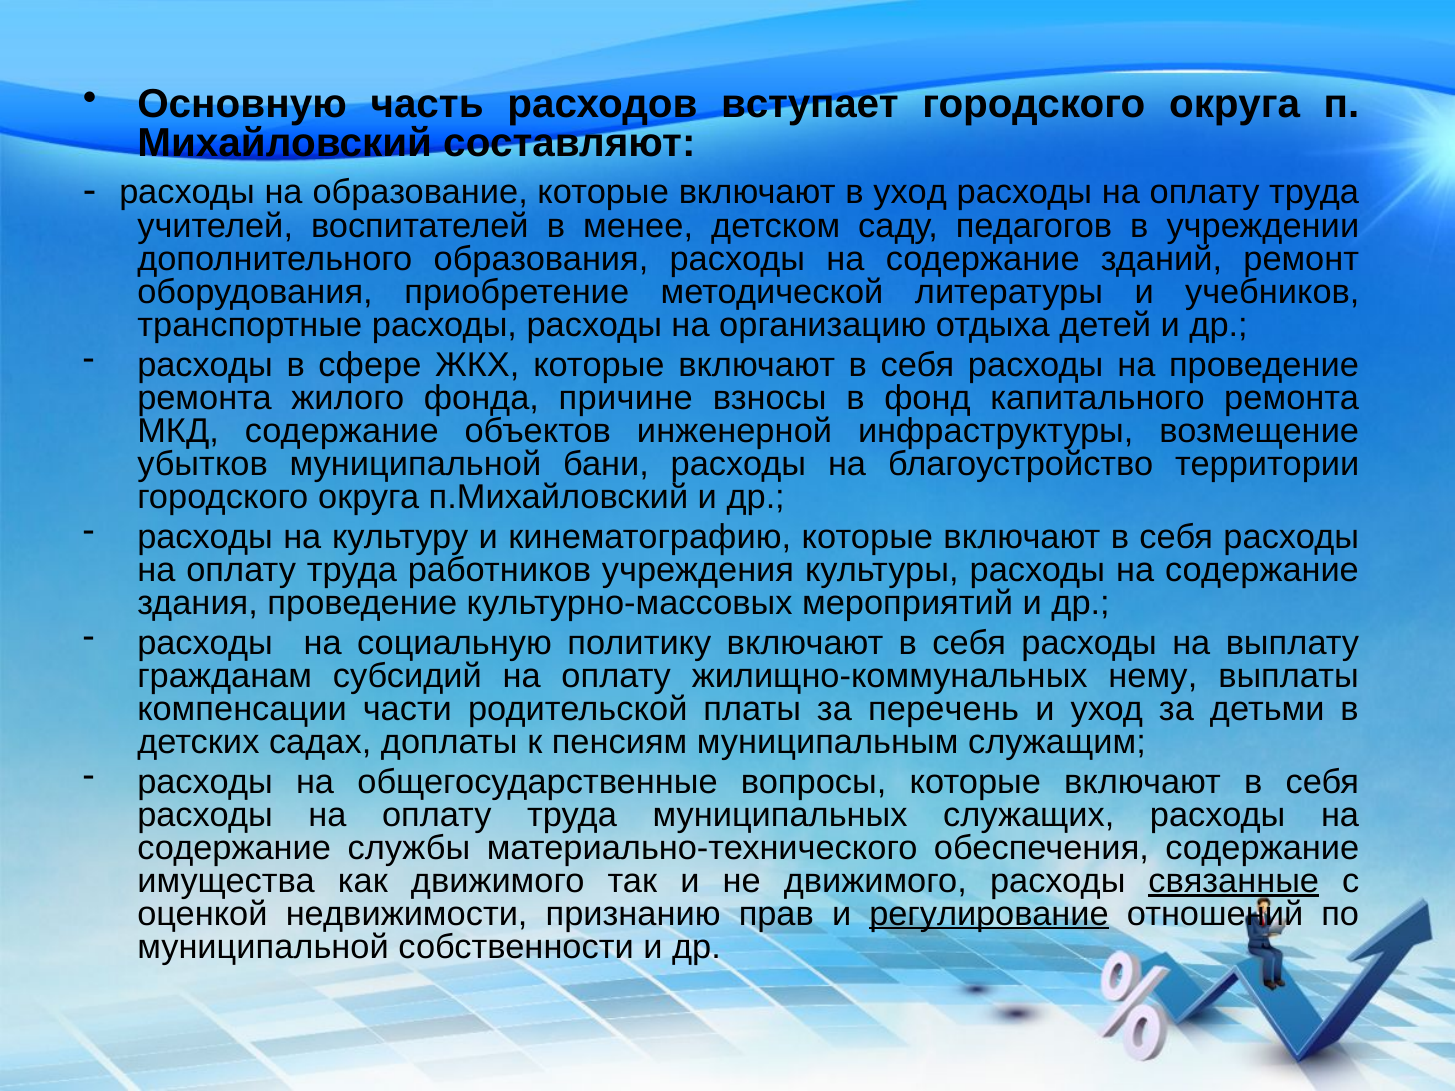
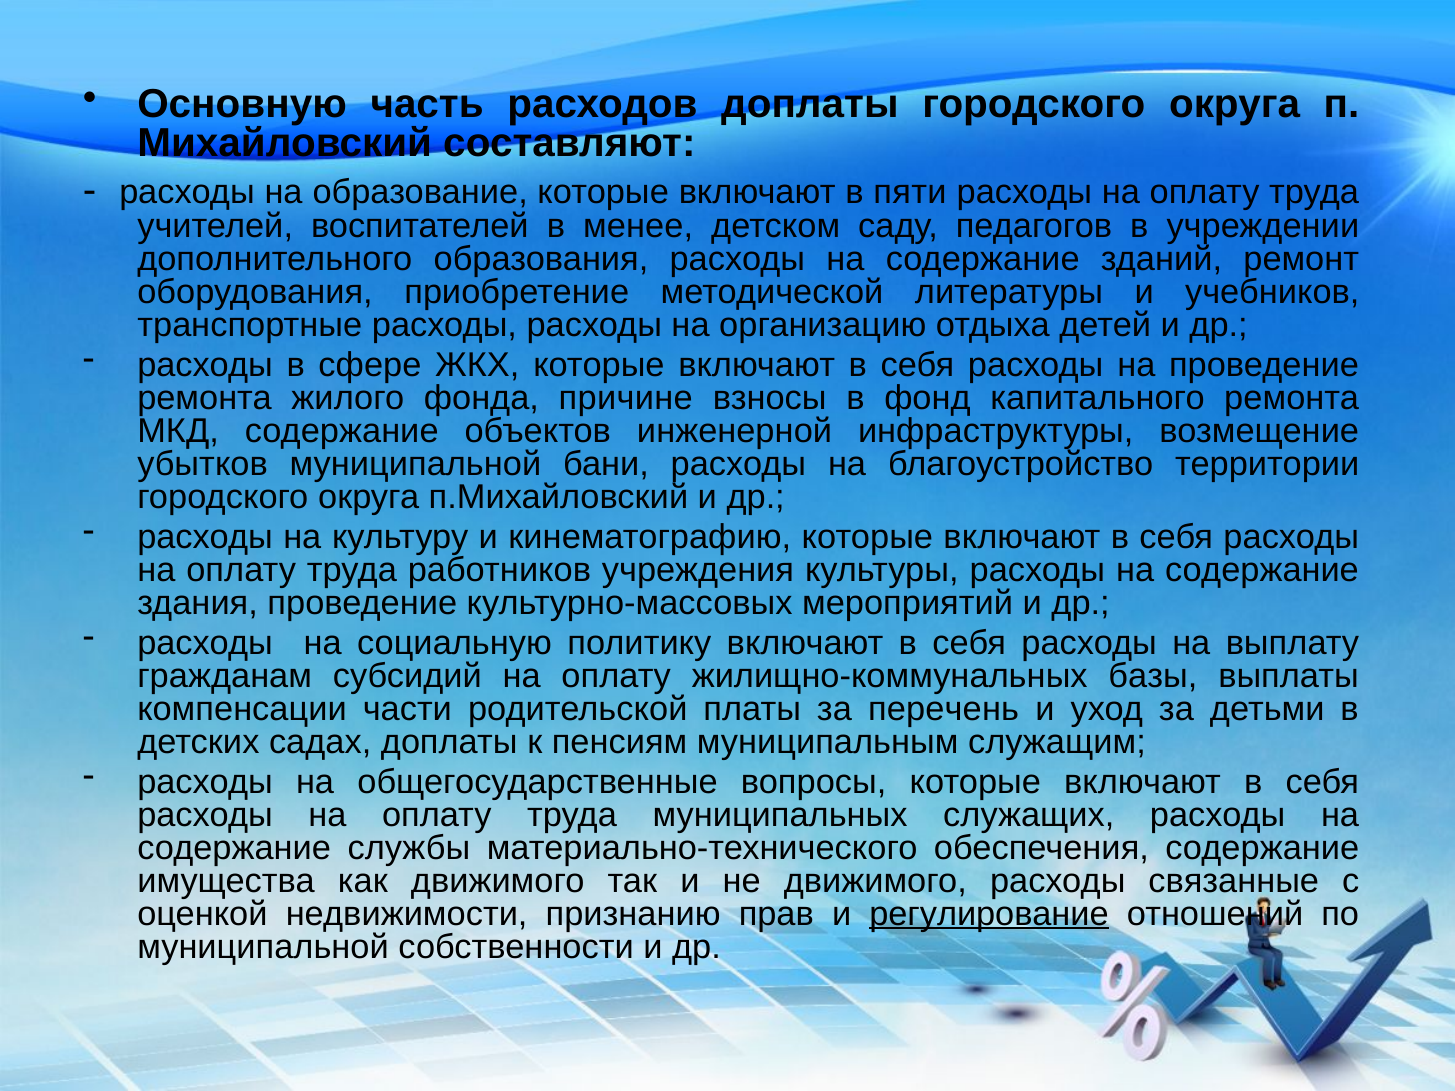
расходов вступает: вступает -> доплаты (810, 105)
в уход: уход -> пяти (910, 192)
нему: нему -> базы (1153, 676)
связанные underline: present -> none (1234, 881)
